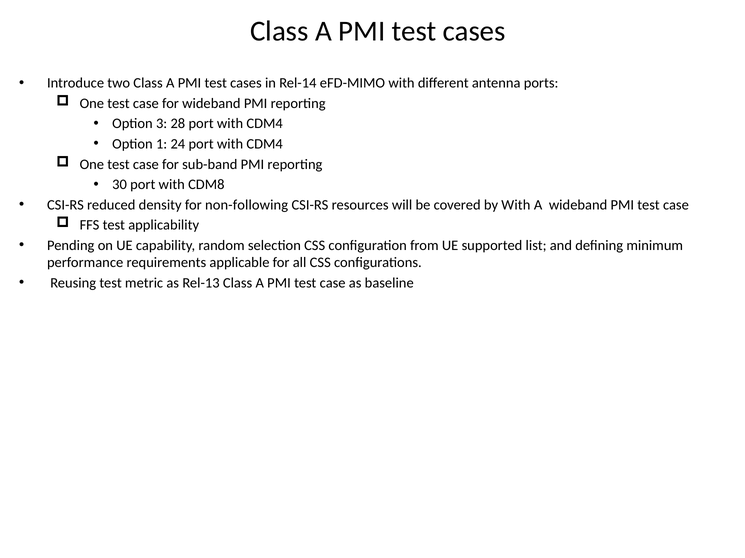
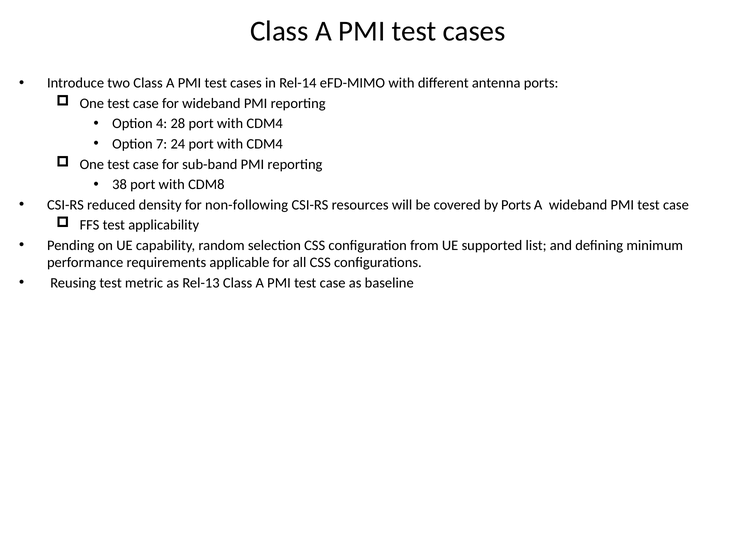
3: 3 -> 4 (162, 124)
1: 1 -> 7 (162, 144)
30: 30 -> 38 (120, 185)
by With: With -> Ports (516, 205)
